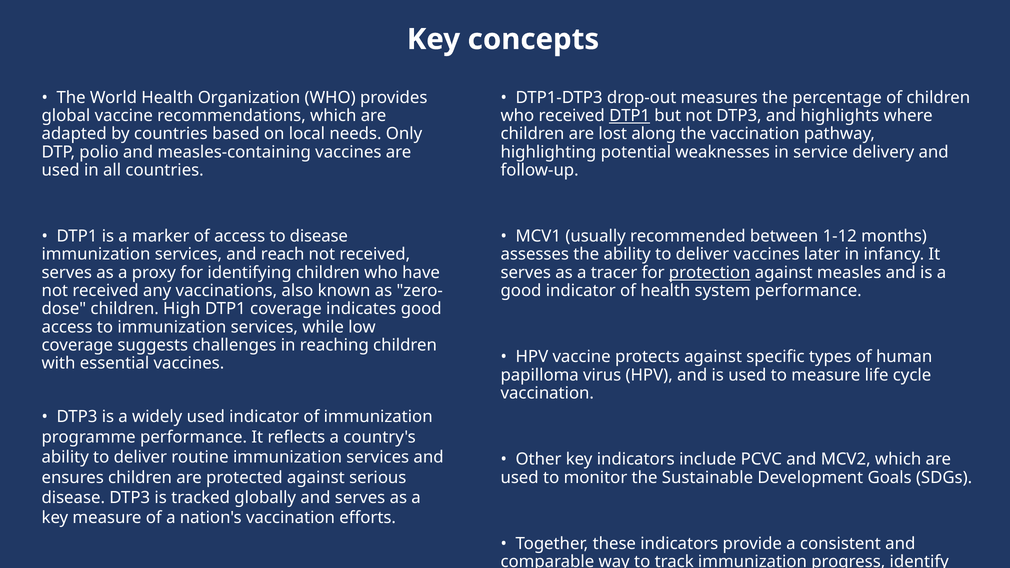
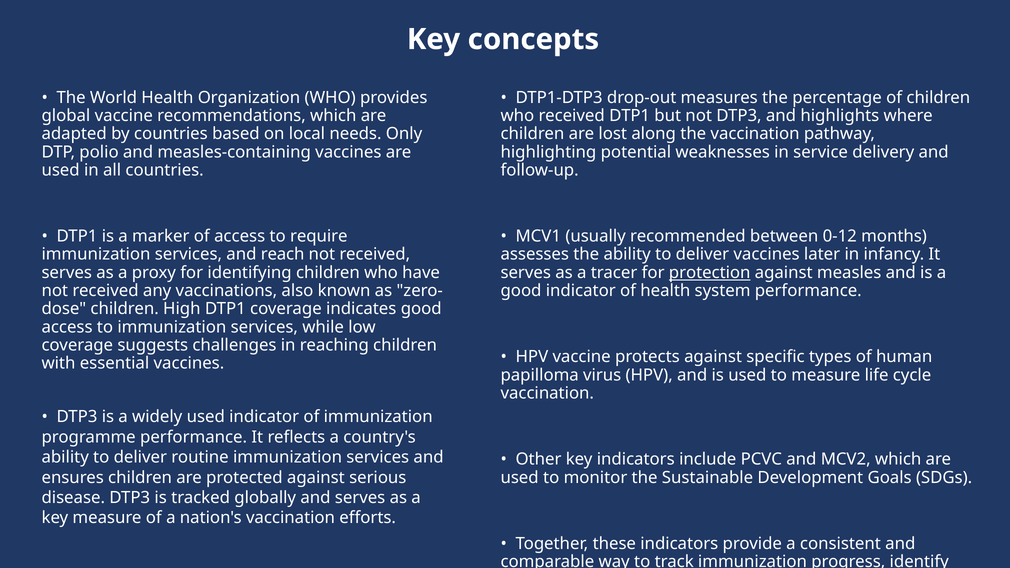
DTP1 underline: present -> none (630, 116)
to disease: disease -> require (319, 236)
1-12: 1-12 -> 0-12 (840, 236)
